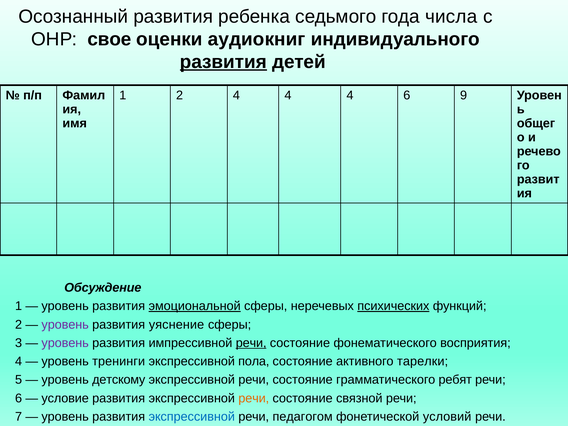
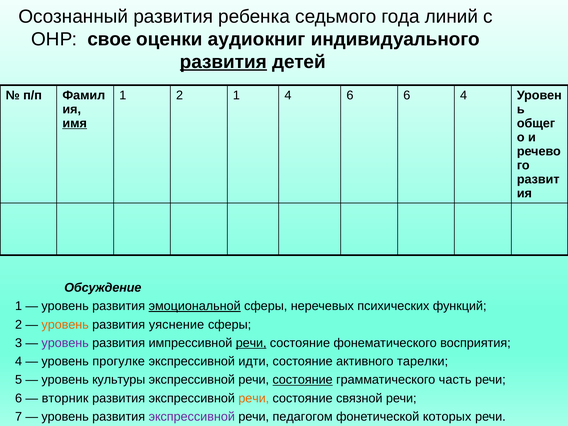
числа: числа -> линий (451, 16)
2 4: 4 -> 1 (236, 95)
4: 4 -> 6 (350, 95)
6 9: 9 -> 4 (464, 95)
имя underline: none -> present (75, 123)
психических underline: present -> none (393, 306)
уровень colour: purple -> orange (65, 325)
тренинги: тренинги -> прогулке (119, 361)
пола: пола -> идти (254, 361)
детскому: детскому -> культуры (119, 380)
состояние underline: none -> present (303, 380)
ребят: ребят -> часть (455, 380)
условие: условие -> вторник (65, 398)
экспрессивной colour: blue -> purple (192, 417)
условий: условий -> которых (447, 417)
